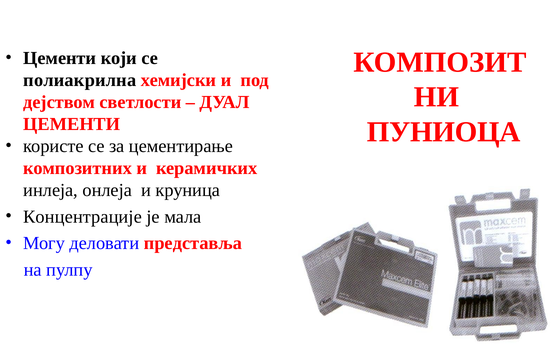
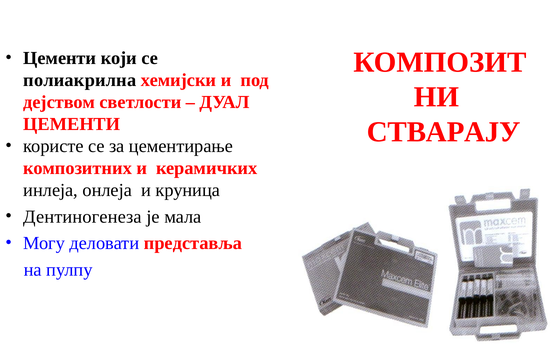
ПУНИОЦА: ПУНИОЦА -> СТВАРАЈУ (444, 132)
Концентрације: Концентрације -> Дентиногенеза (83, 217)
